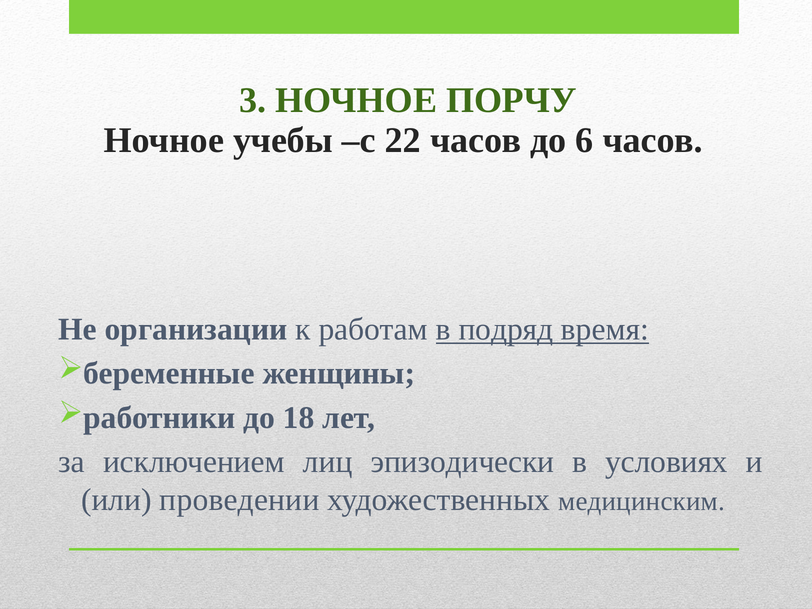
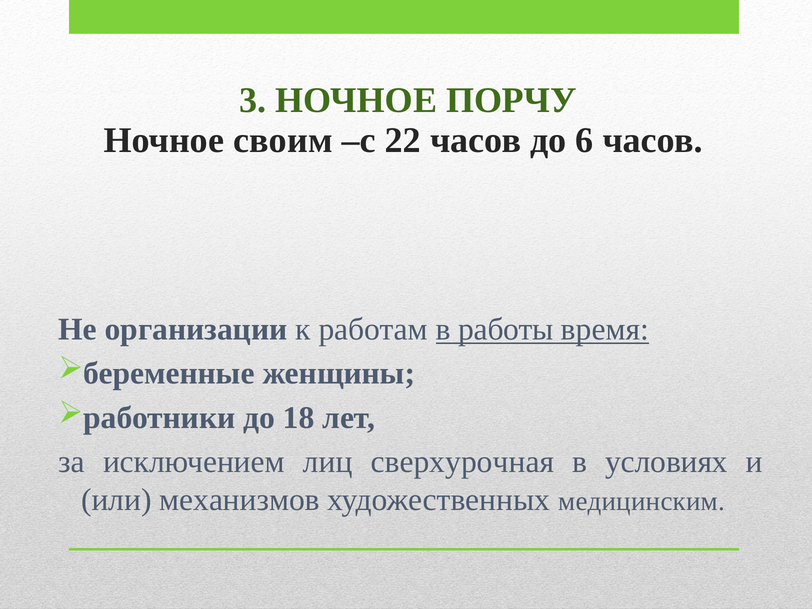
учебы: учебы -> своим (283, 141)
подряд: подряд -> работы (506, 329)
эпизодически: эпизодически -> сверхурочная (462, 462)
проведении: проведении -> механизмов (240, 500)
